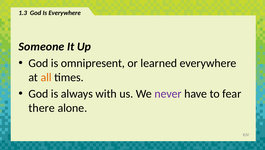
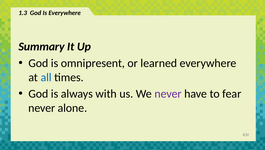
Someone: Someone -> Summary (42, 46)
all colour: orange -> blue (46, 77)
there: there -> never (42, 108)
